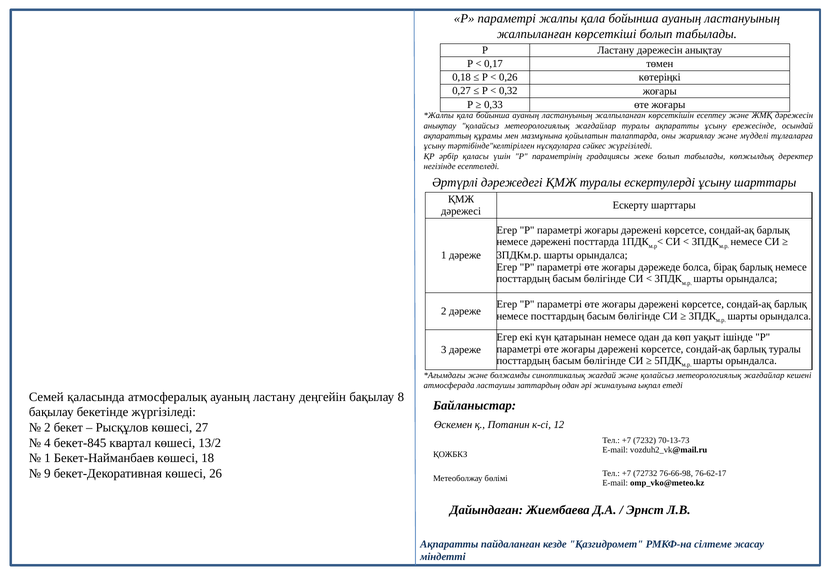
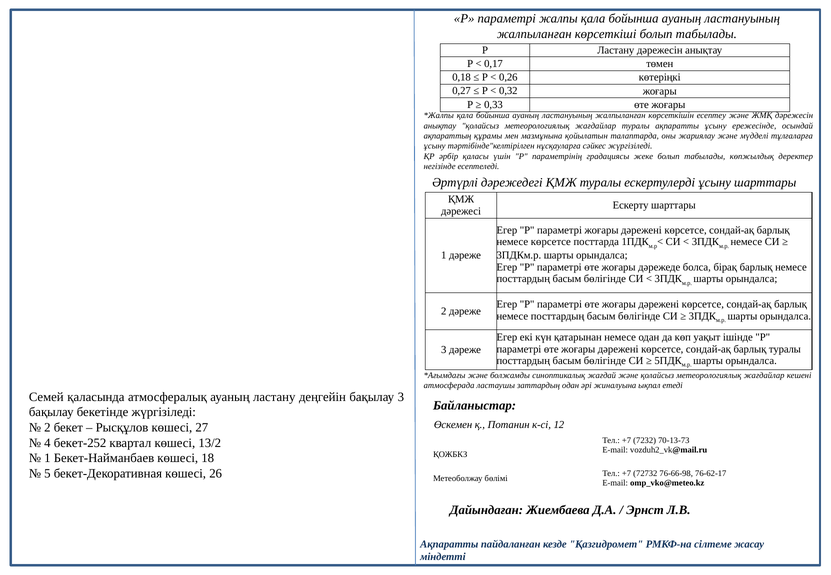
немесе дәрежені: дәрежені -> көрсетсе (551, 242)
бақылау 8: 8 -> 3 (401, 397)
бекет-845: бекет-845 -> бекет-252 (80, 443)
9: 9 -> 5 (47, 474)
